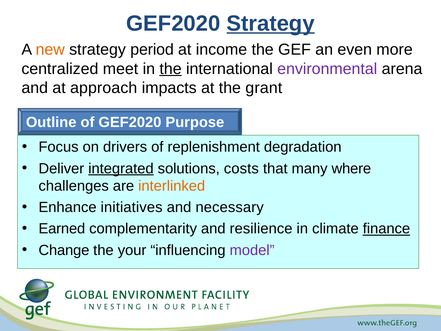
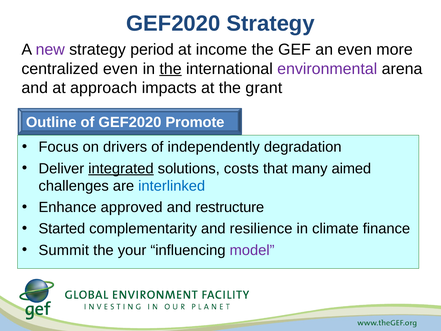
Strategy underline: present -> none (271, 24)
new colour: orange -> purple (50, 50)
centralized meet: meet -> even (120, 69)
Purpose: Purpose -> Promote (195, 122)
replenishment: replenishment -> independently (214, 147)
where: where -> aimed (351, 168)
interlinked colour: orange -> blue (172, 186)
initiatives: initiatives -> approved (132, 207)
necessary: necessary -> restructure (230, 207)
Earned: Earned -> Started (62, 229)
finance underline: present -> none (386, 229)
Change: Change -> Summit (64, 250)
